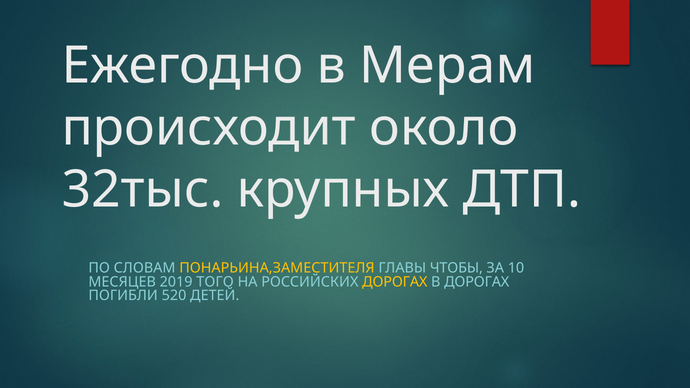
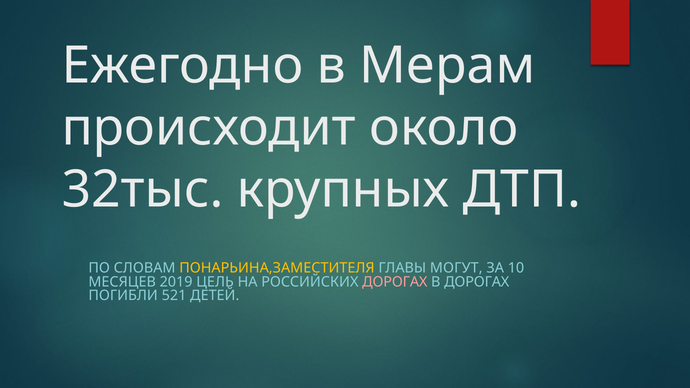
ЧТОБЫ: ЧТОБЫ -> МОГУТ (456, 268)
ТОГО: ТОГО -> ЦЕЛЬ (215, 282)
ДОРОГАХ colour: yellow -> pink (395, 282)
520: 520 -> 521 (174, 296)
